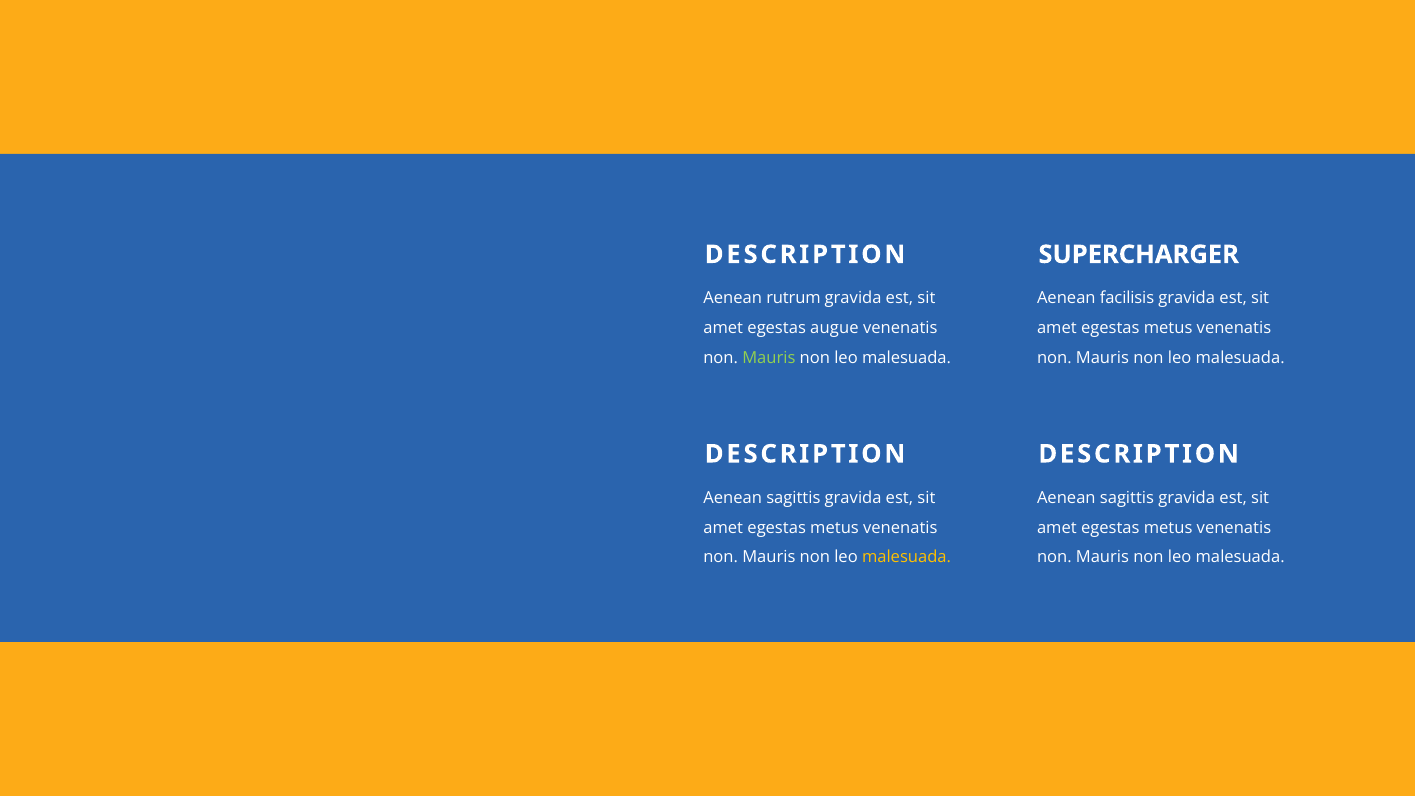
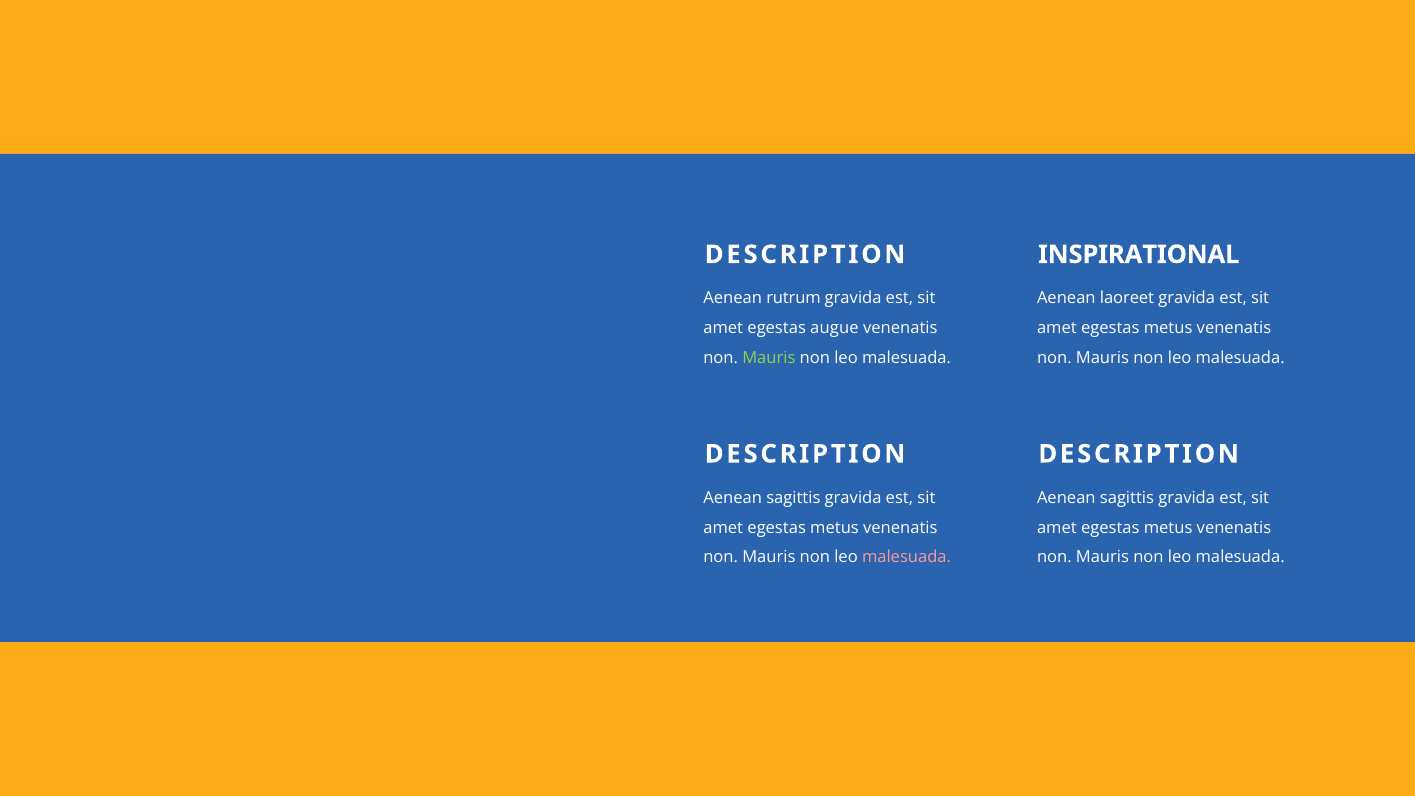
SUPERCHARGER: SUPERCHARGER -> INSPIRATIONAL (1139, 254)
facilisis: facilisis -> laoreet (1127, 298)
malesuada colour: yellow -> pink (907, 557)
